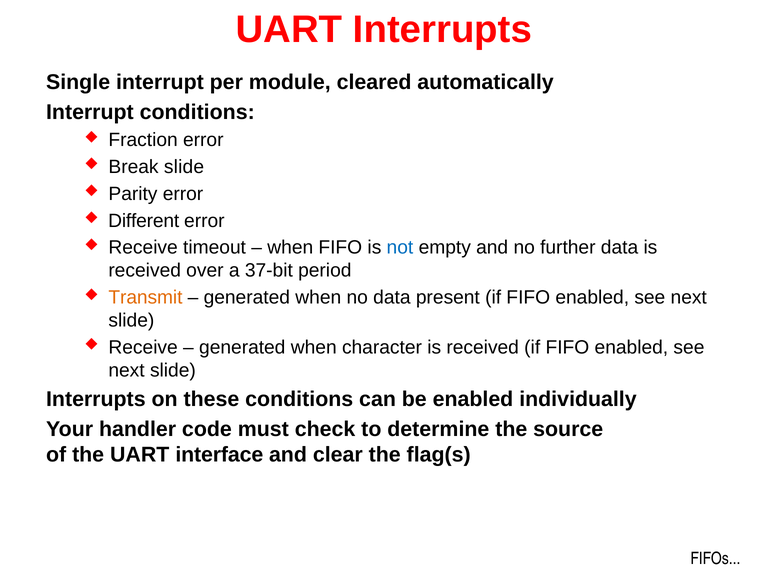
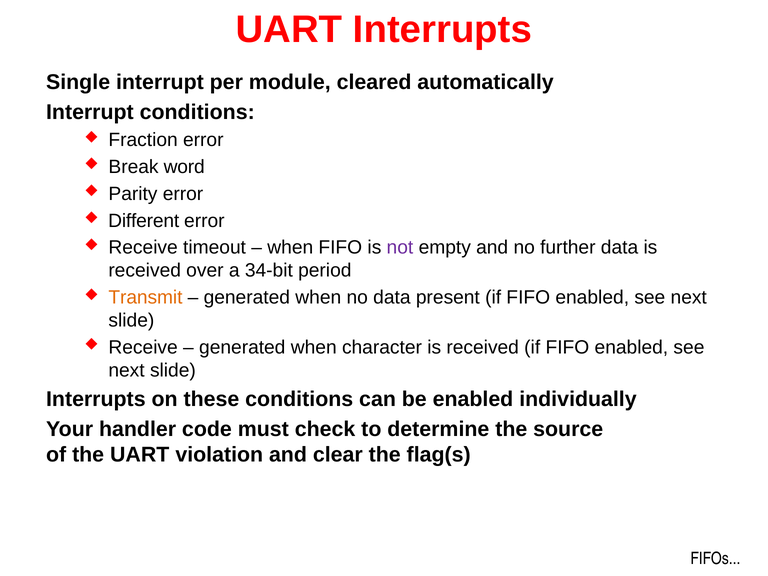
Break slide: slide -> word (184, 167)
not colour: blue -> purple (400, 248)
37-bit: 37-bit -> 34-bit (269, 271)
interface: interface -> violation (219, 455)
